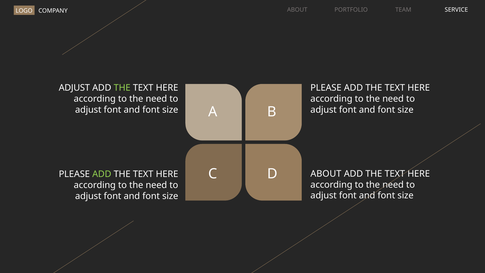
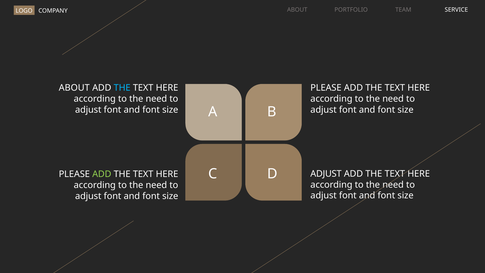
ADJUST: ADJUST -> ABOUT (74, 88)
THE colour: light green -> light blue (122, 88)
ABOUT: ABOUT -> ADJUST (326, 174)
